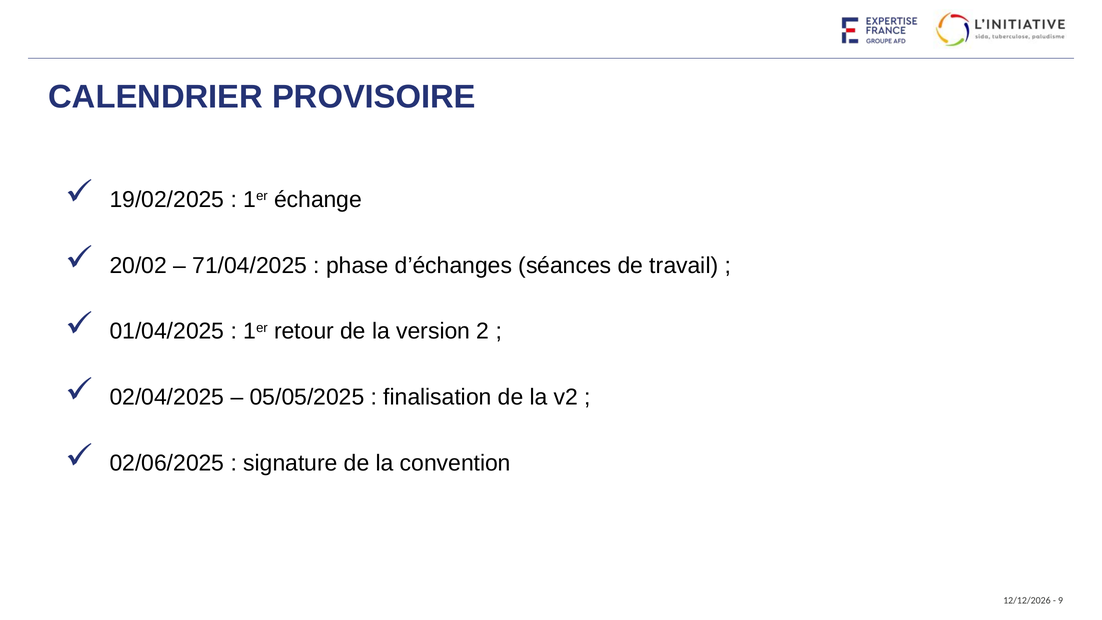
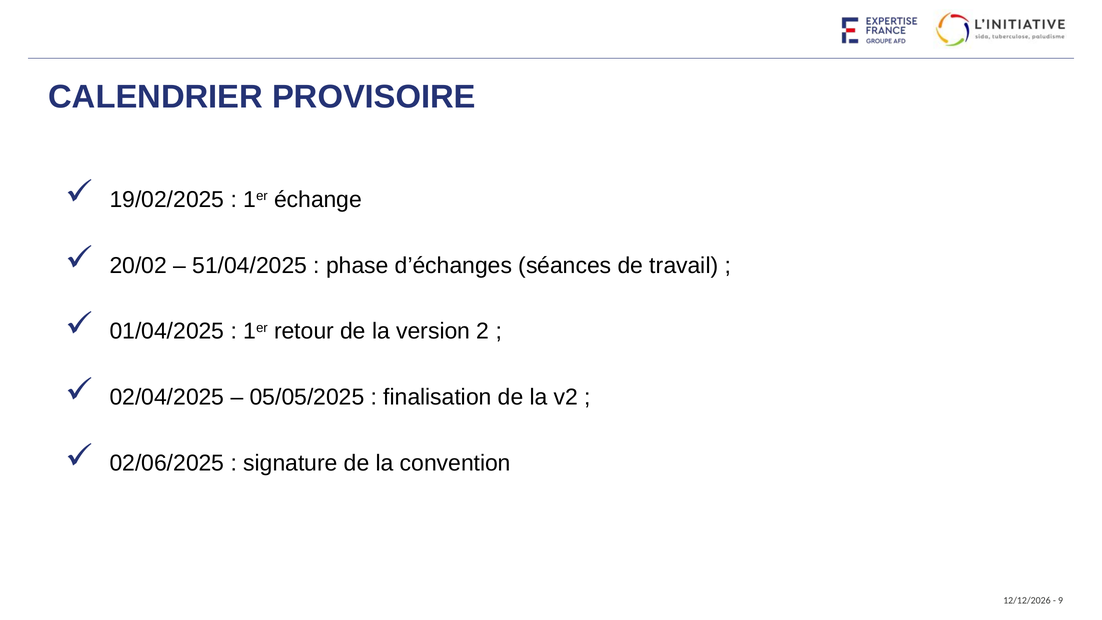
71/04/2025: 71/04/2025 -> 51/04/2025 (250, 265)
